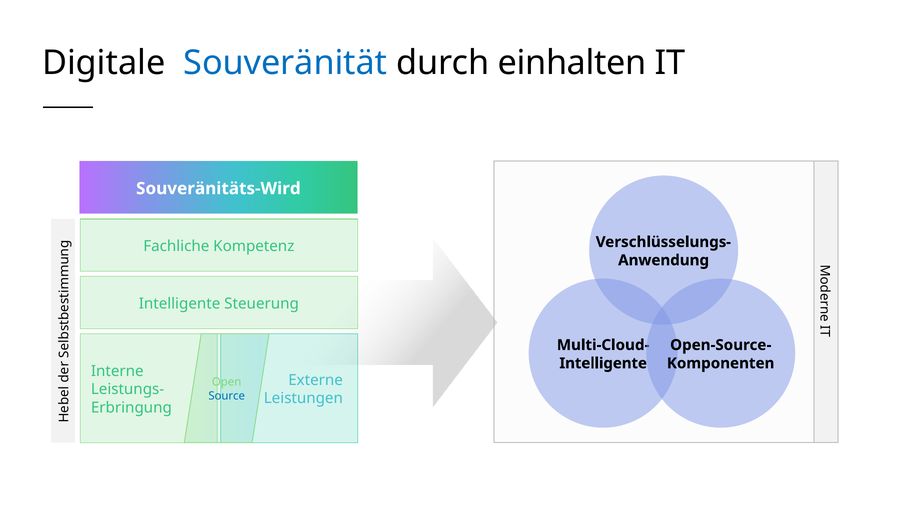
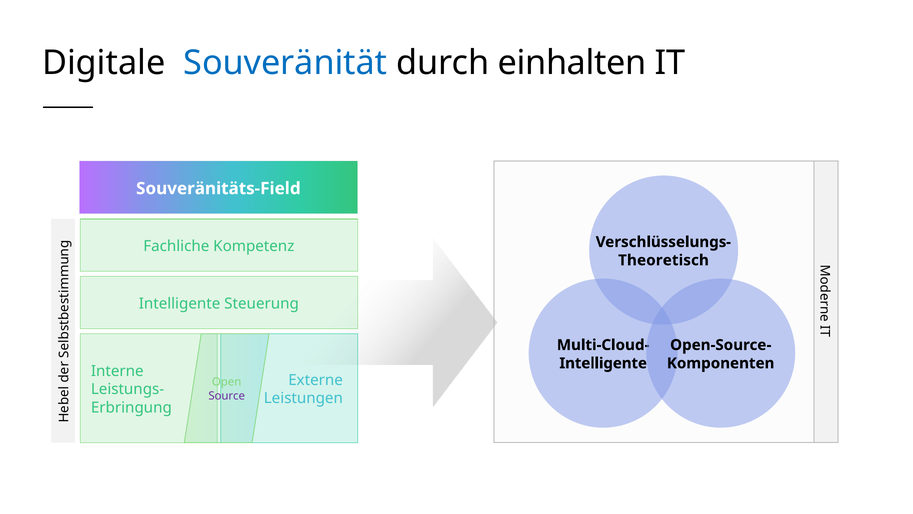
Souveränitäts-Wird: Souveränitäts-Wird -> Souveränitäts-Field (218, 188)
Anwendung: Anwendung -> Theoretisch (663, 260)
Source colour: blue -> purple (227, 395)
